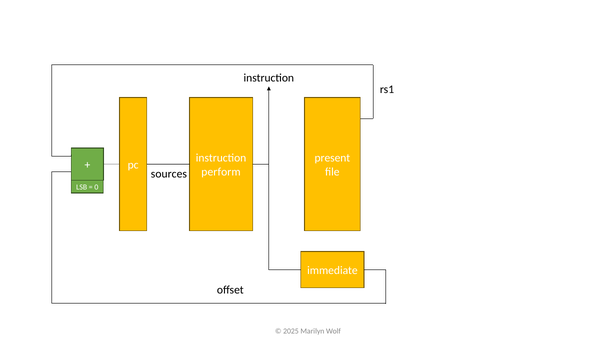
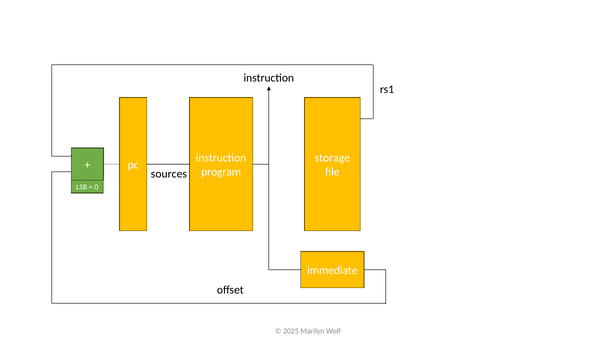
present: present -> storage (332, 158)
perform: perform -> program (221, 172)
